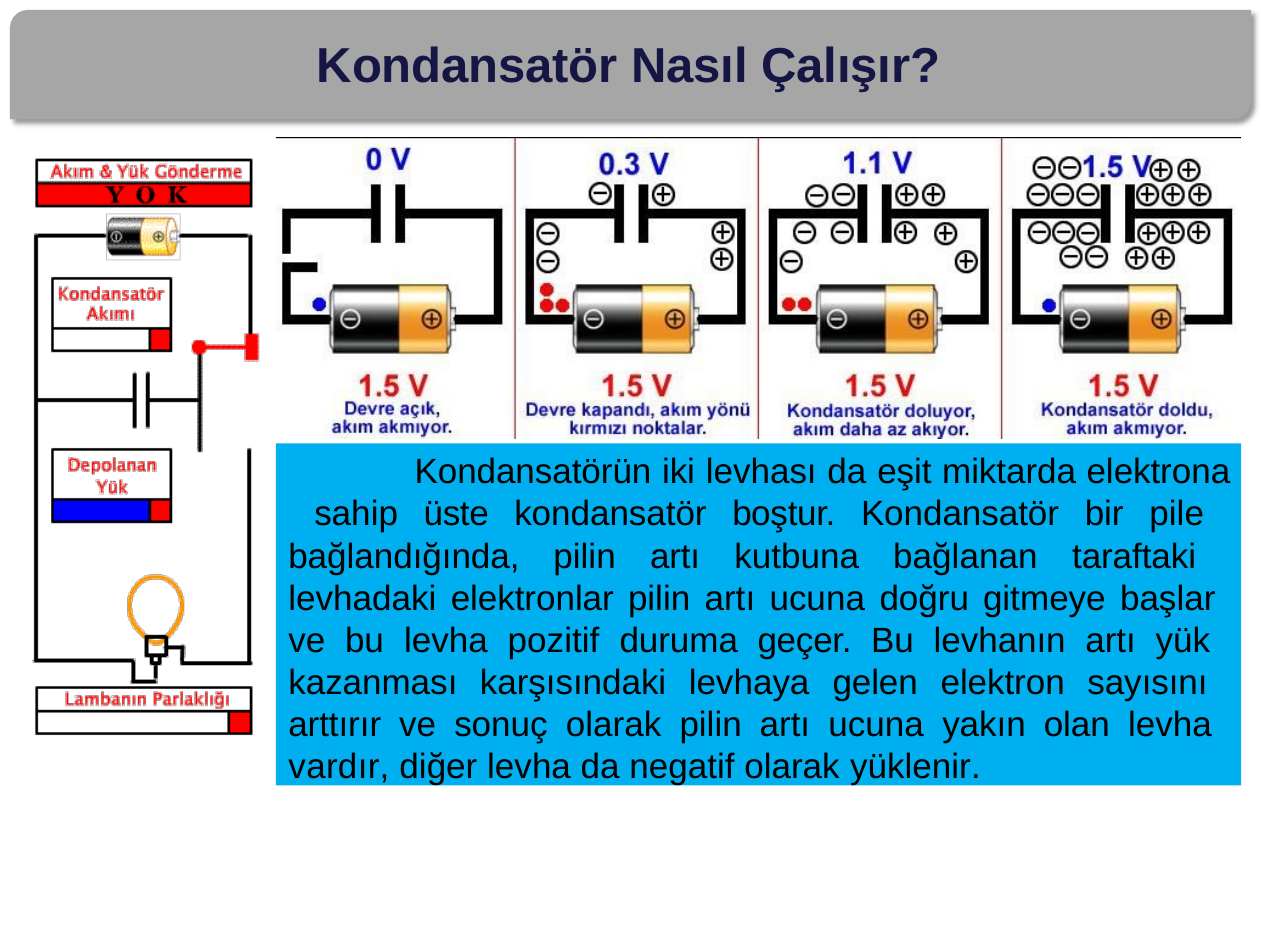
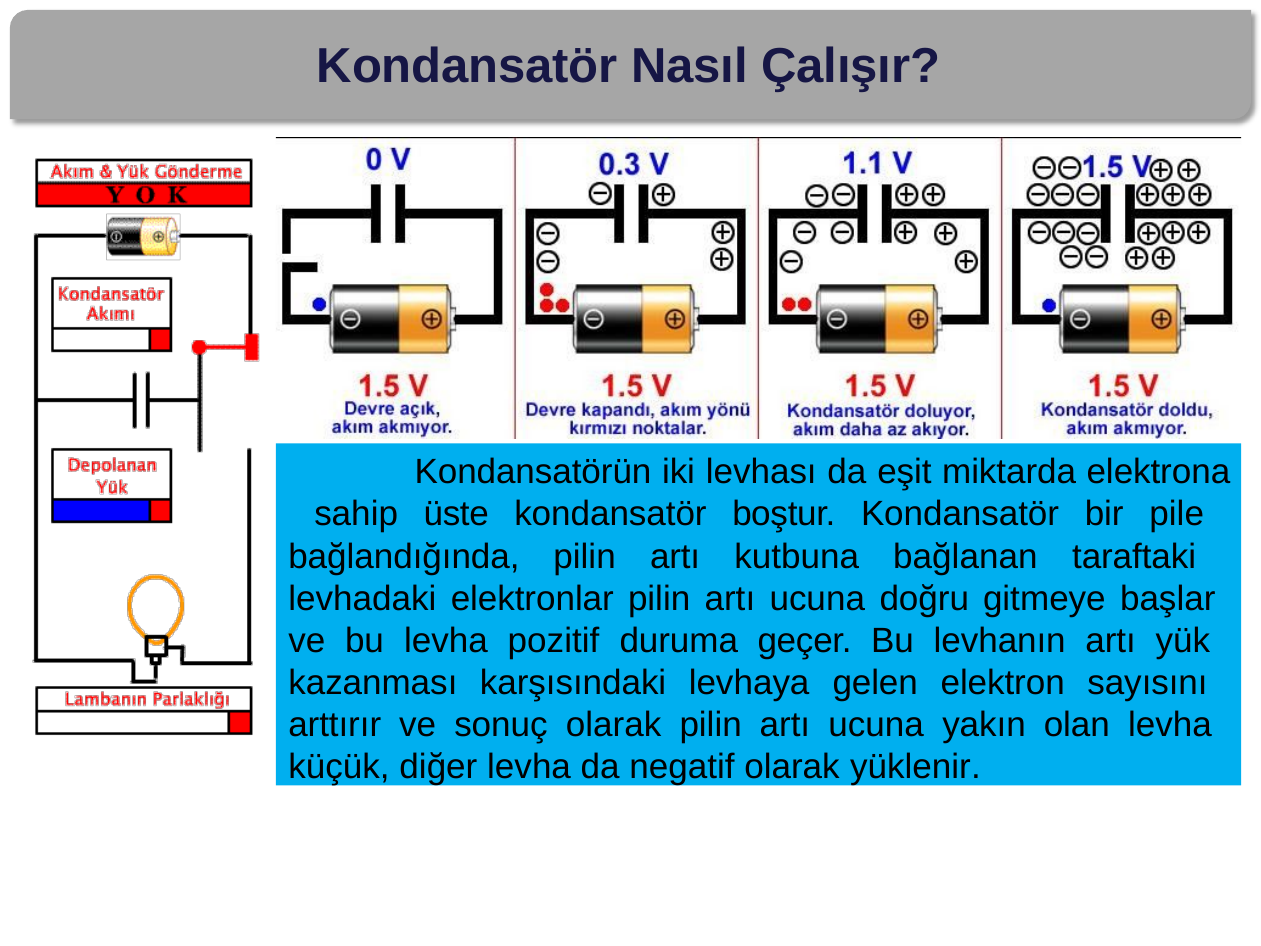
vardır: vardır -> küçük (339, 767)
